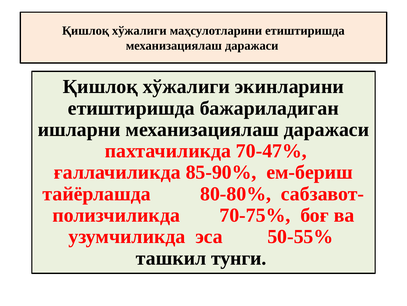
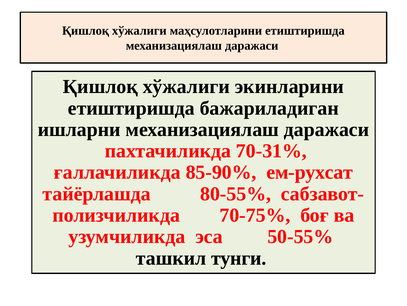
70-47%: 70-47% -> 70-31% (271, 151)
ем-бериш: ем-бериш -> ем-рухсат (310, 172)
80-80%: 80-80% -> 80-55% (236, 193)
